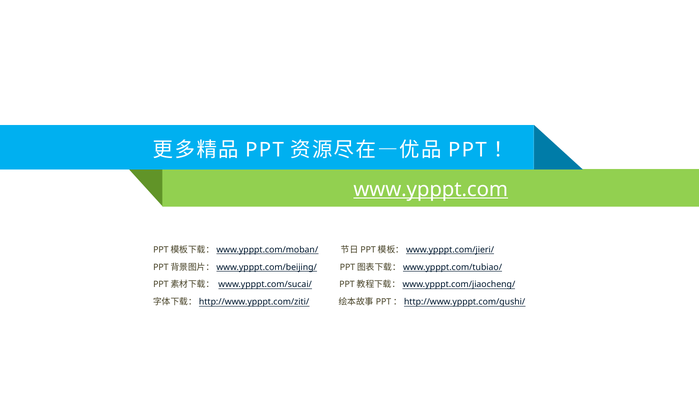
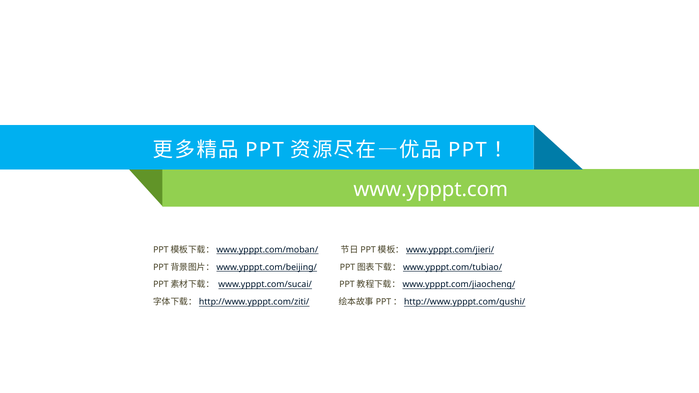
www.ypppt.com underline: present -> none (431, 189)
